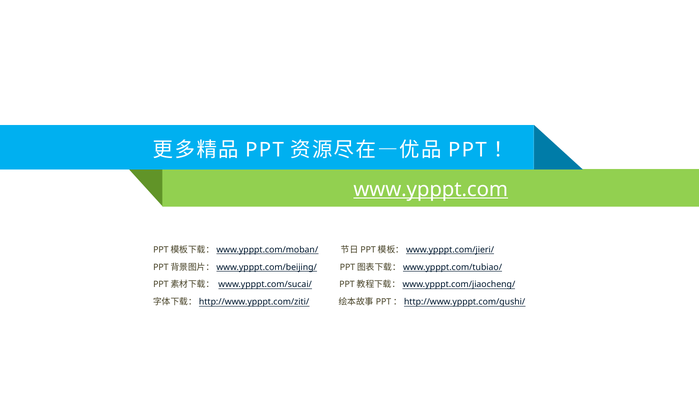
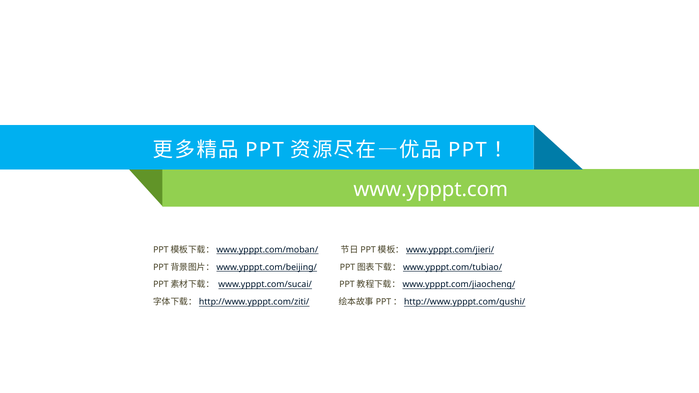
www.ypppt.com underline: present -> none (431, 189)
